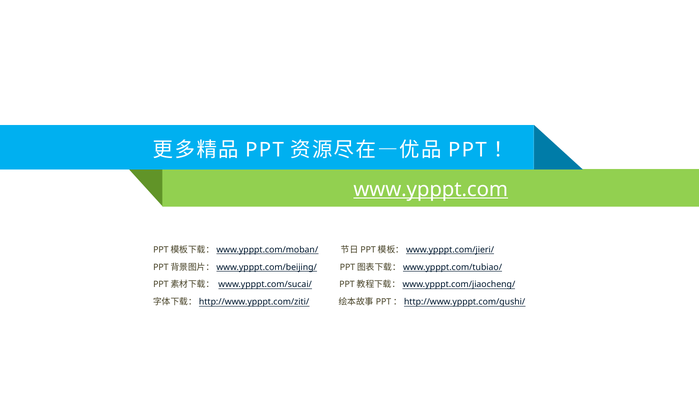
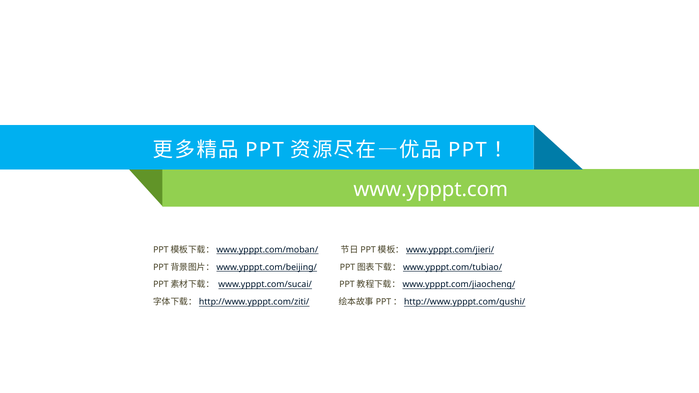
www.ypppt.com underline: present -> none (431, 189)
